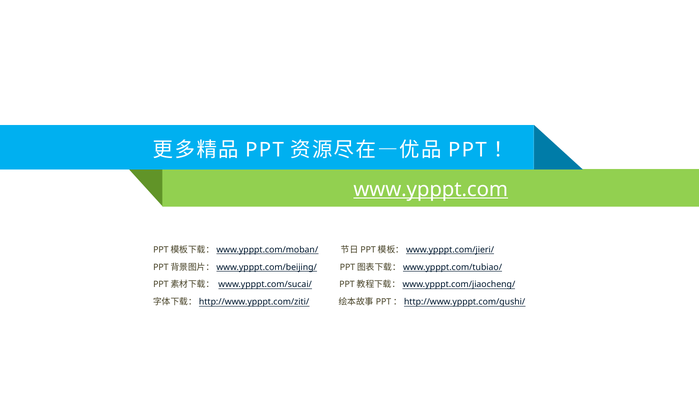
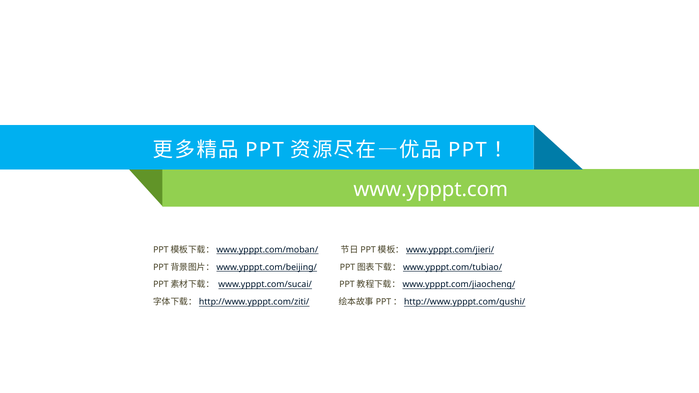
www.ypppt.com underline: present -> none (431, 189)
